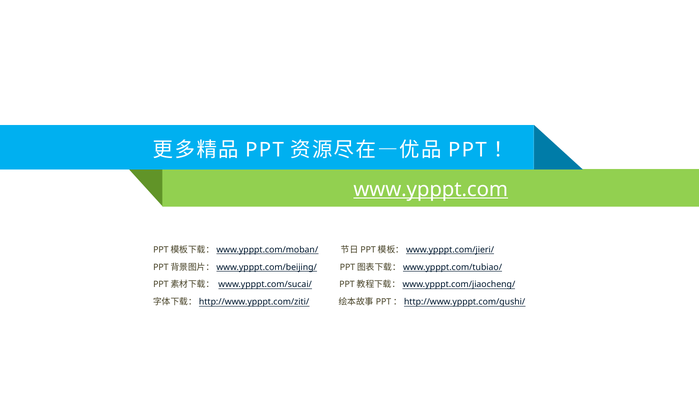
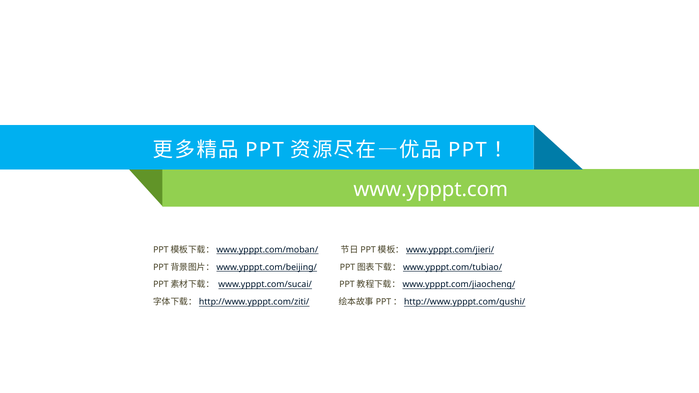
www.ypppt.com underline: present -> none (431, 189)
